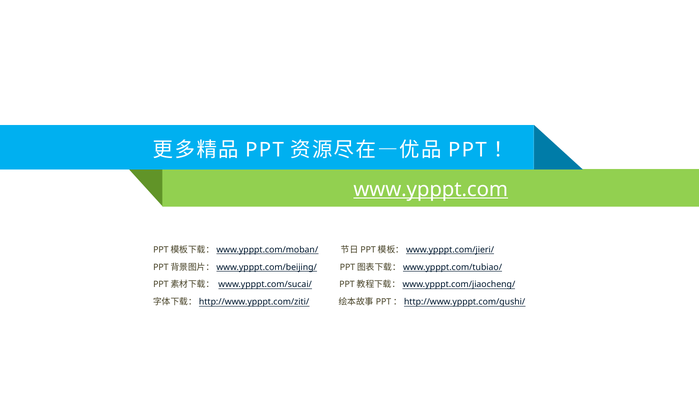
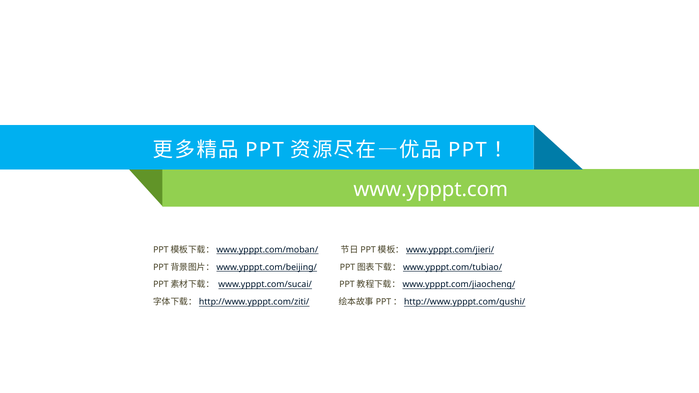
www.ypppt.com underline: present -> none (431, 189)
